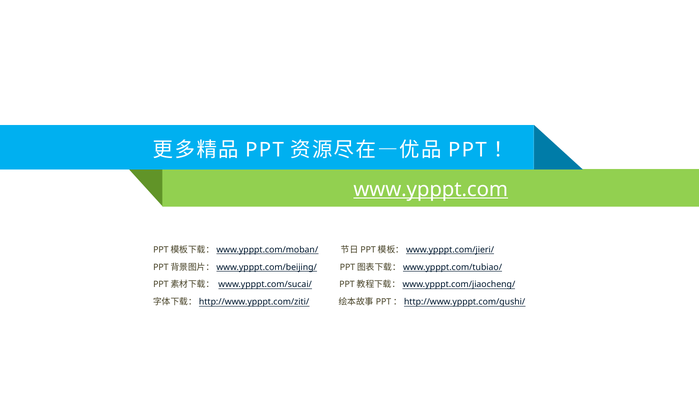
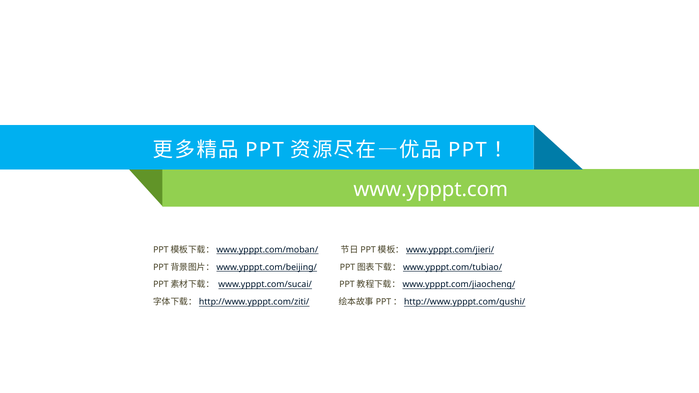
www.ypppt.com underline: present -> none (431, 189)
